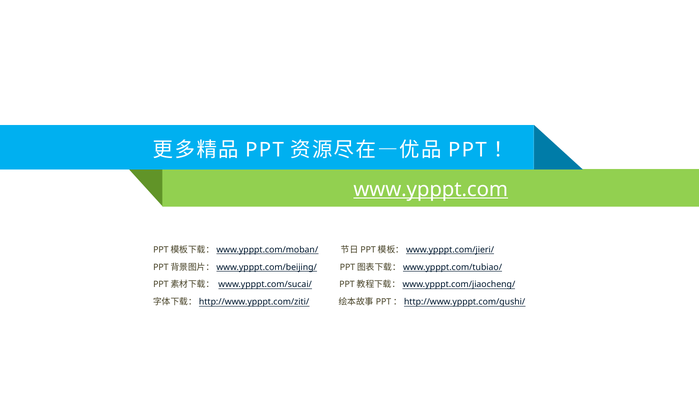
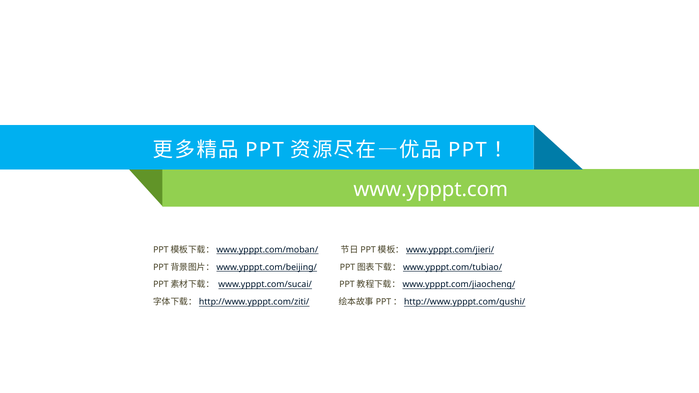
www.ypppt.com underline: present -> none (431, 189)
